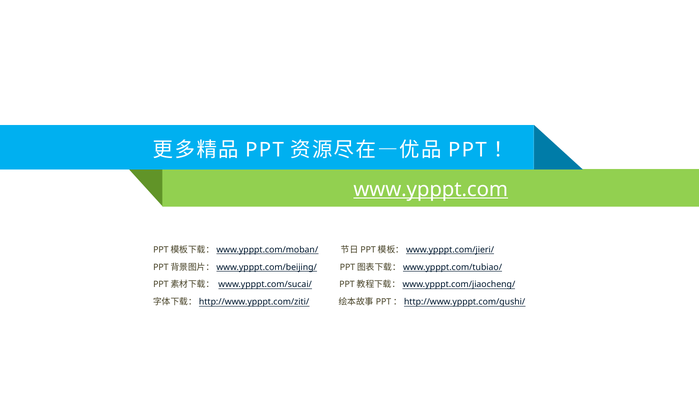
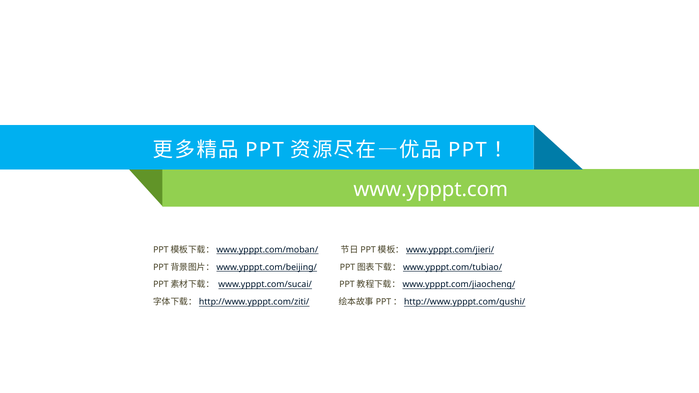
www.ypppt.com underline: present -> none (431, 189)
